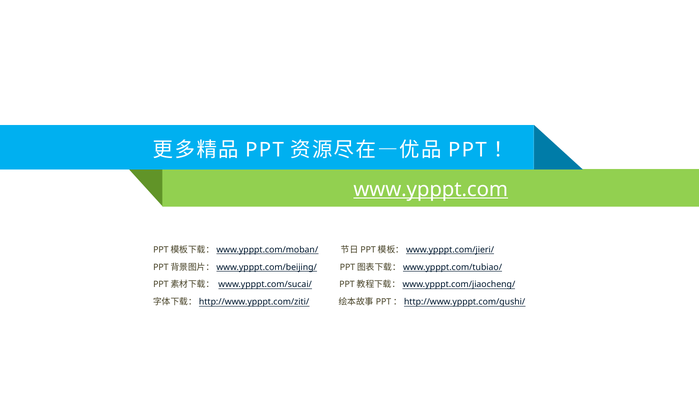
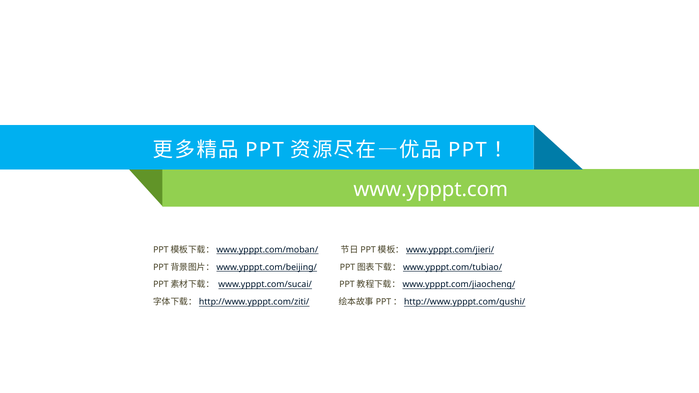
www.ypppt.com underline: present -> none (431, 189)
